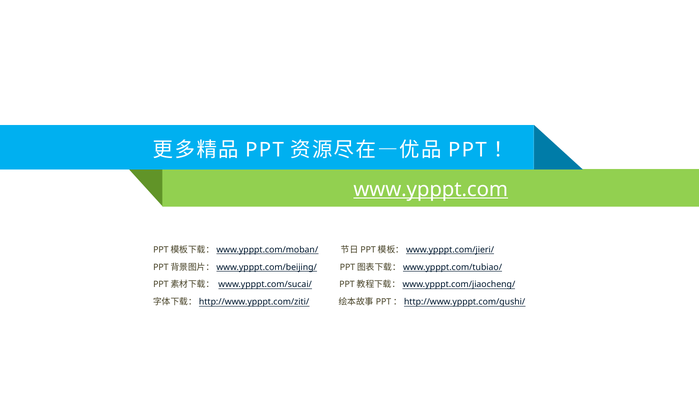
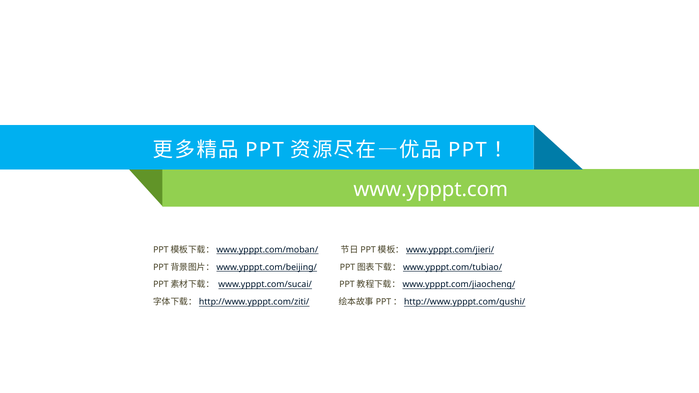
www.ypppt.com underline: present -> none (431, 189)
